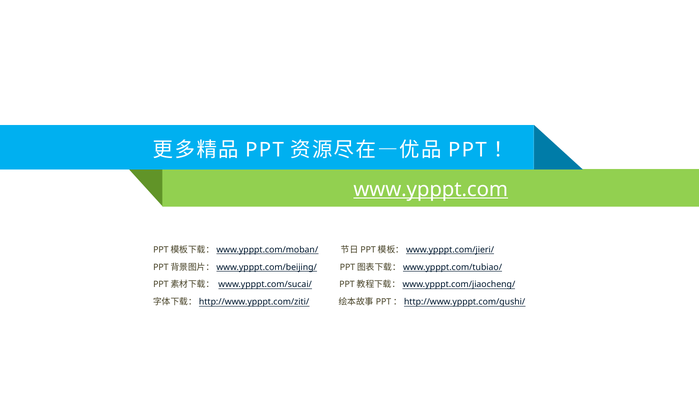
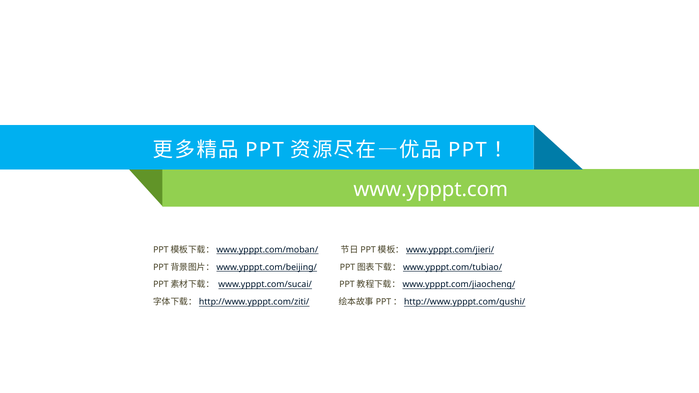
www.ypppt.com underline: present -> none (431, 189)
